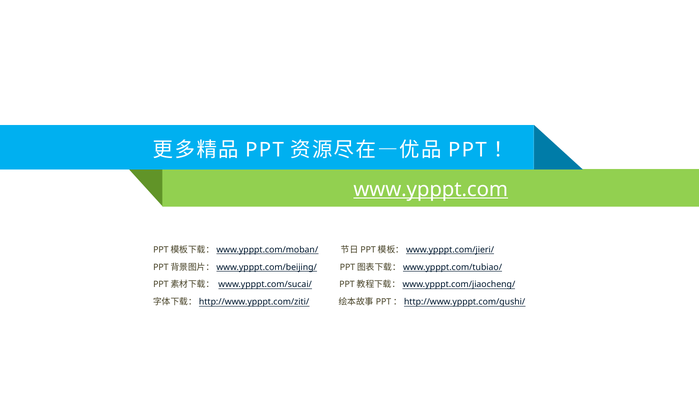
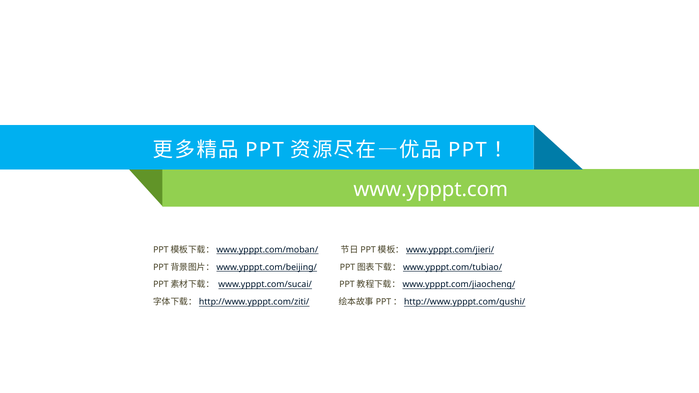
www.ypppt.com underline: present -> none (431, 189)
